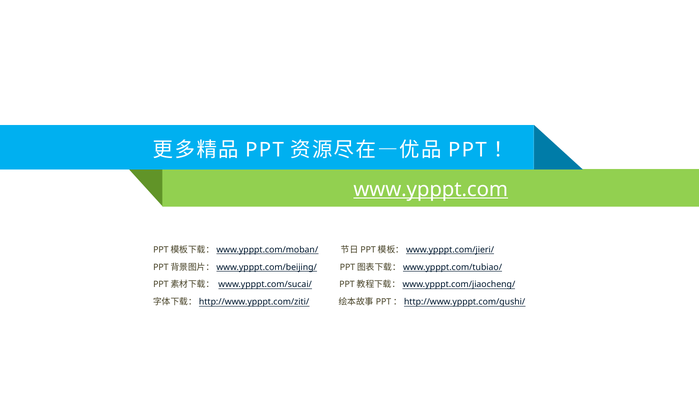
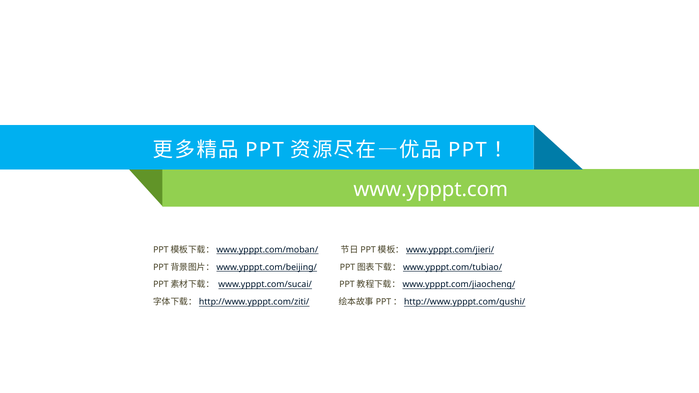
www.ypppt.com underline: present -> none (431, 189)
